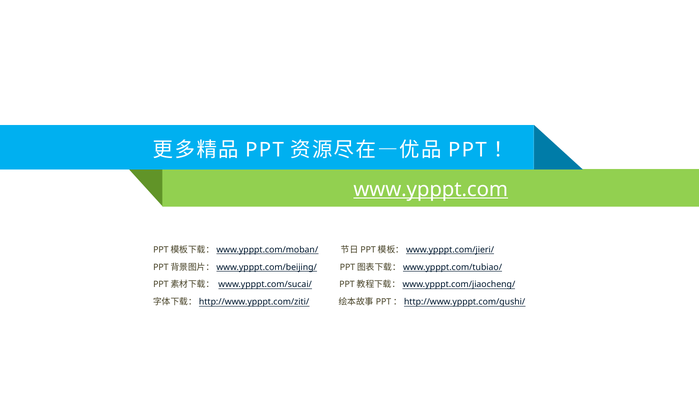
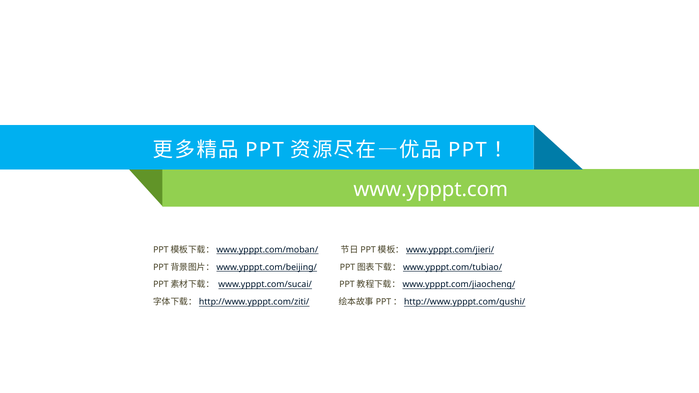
www.ypppt.com underline: present -> none (431, 189)
